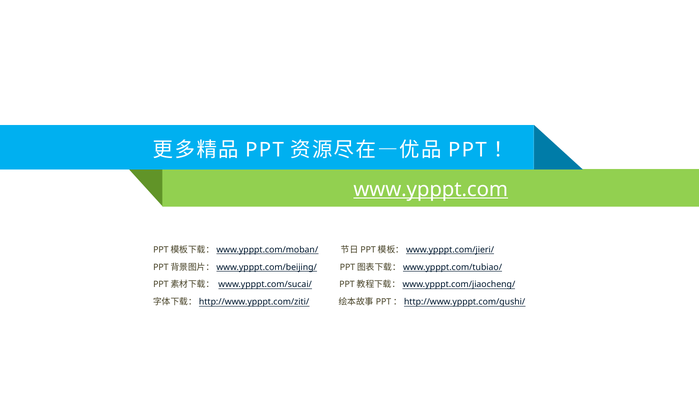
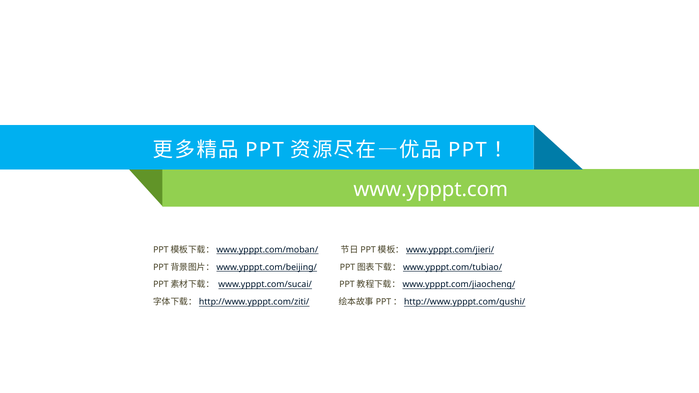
www.ypppt.com underline: present -> none (431, 189)
